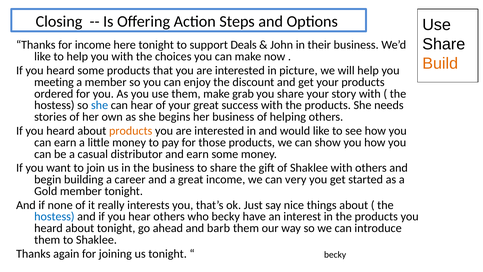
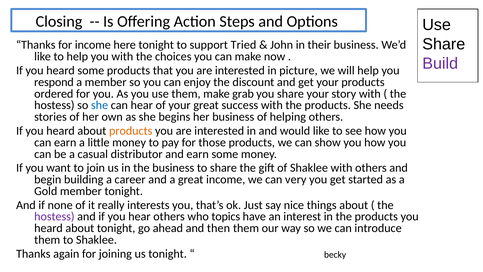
Deals: Deals -> Tried (243, 45)
Build colour: orange -> purple (440, 63)
meeting: meeting -> respond (54, 82)
hostess colour: blue -> purple (54, 216)
who becky: becky -> topics (226, 216)
barb: barb -> then (219, 228)
